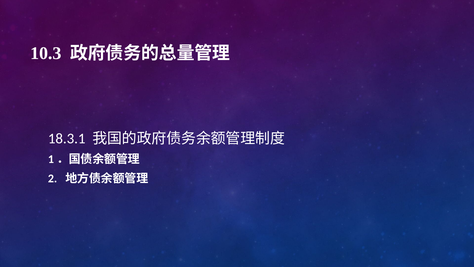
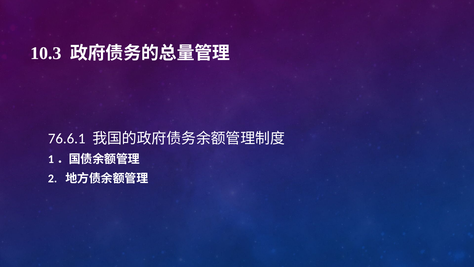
18.3.1: 18.3.1 -> 76.6.1 (67, 138)
